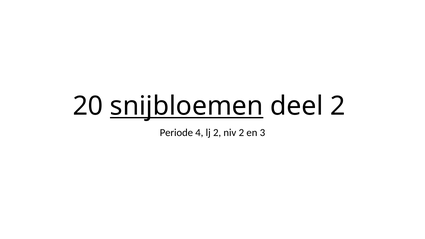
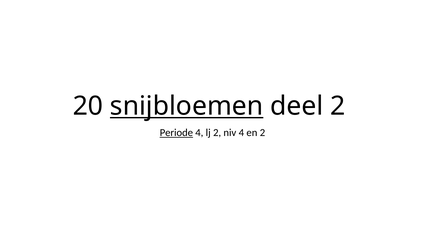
Periode underline: none -> present (176, 133)
niv 2: 2 -> 4 (241, 133)
en 3: 3 -> 2 (262, 133)
